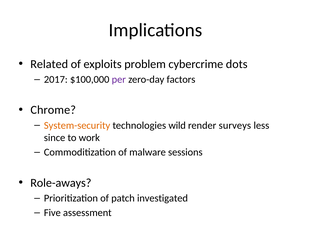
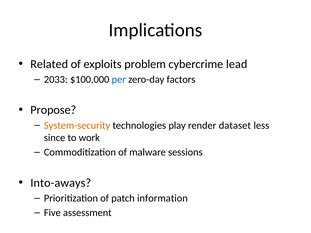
dots: dots -> lead (237, 64)
2017: 2017 -> 2033 (56, 80)
per colour: purple -> blue (119, 80)
Chrome: Chrome -> Propose (53, 110)
wild: wild -> play (177, 125)
surveys: surveys -> dataset (235, 125)
Role-aways: Role-aways -> Into-aways (61, 183)
investigated: investigated -> information (162, 198)
